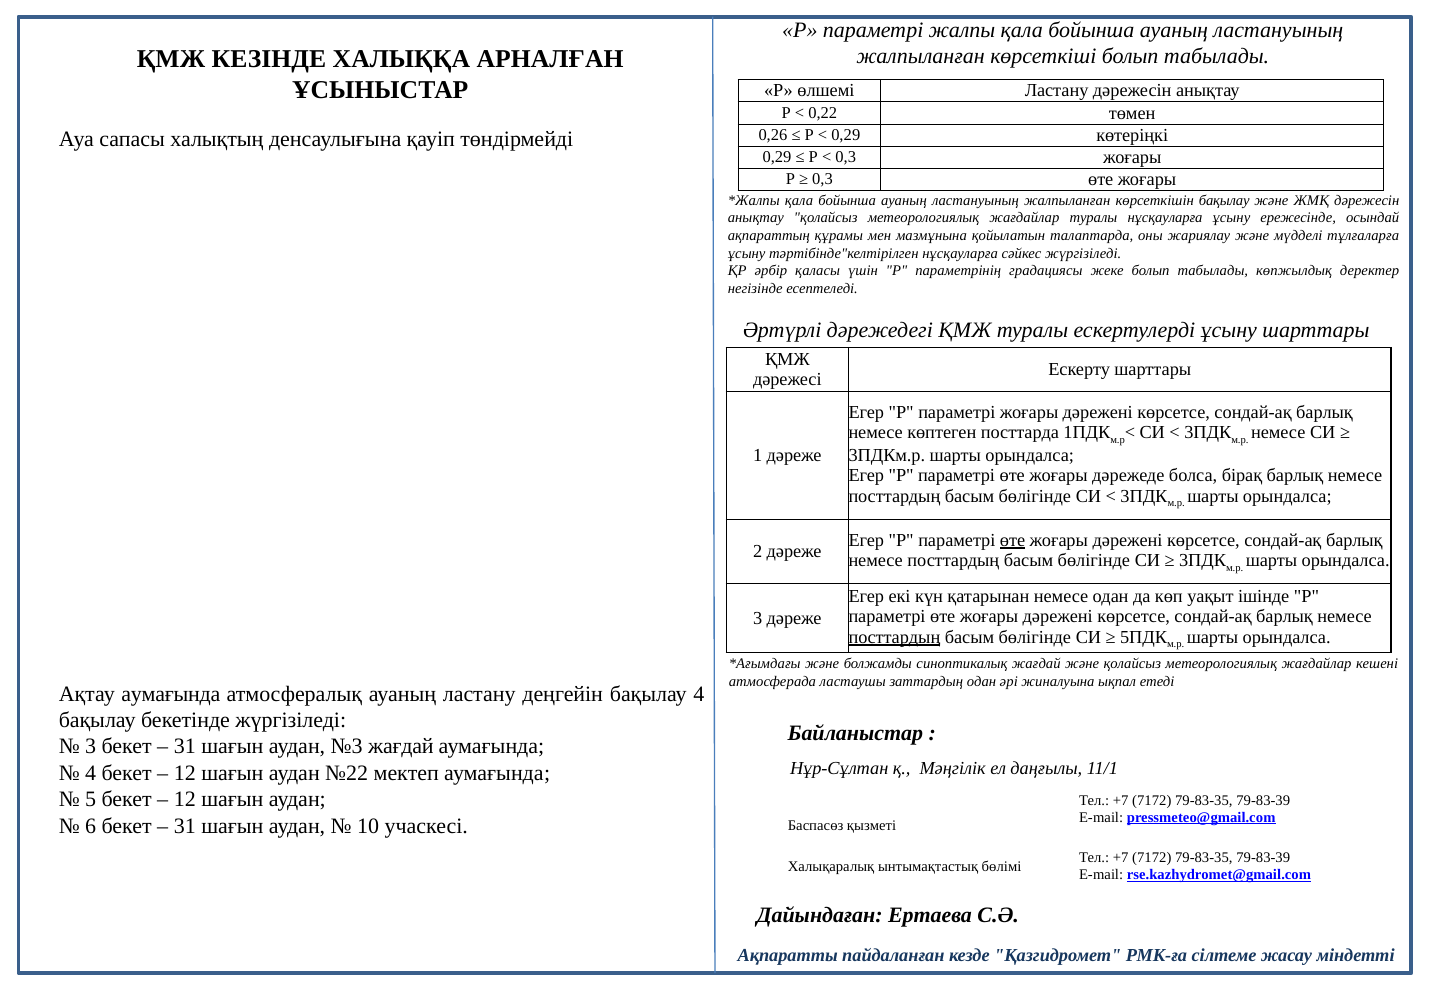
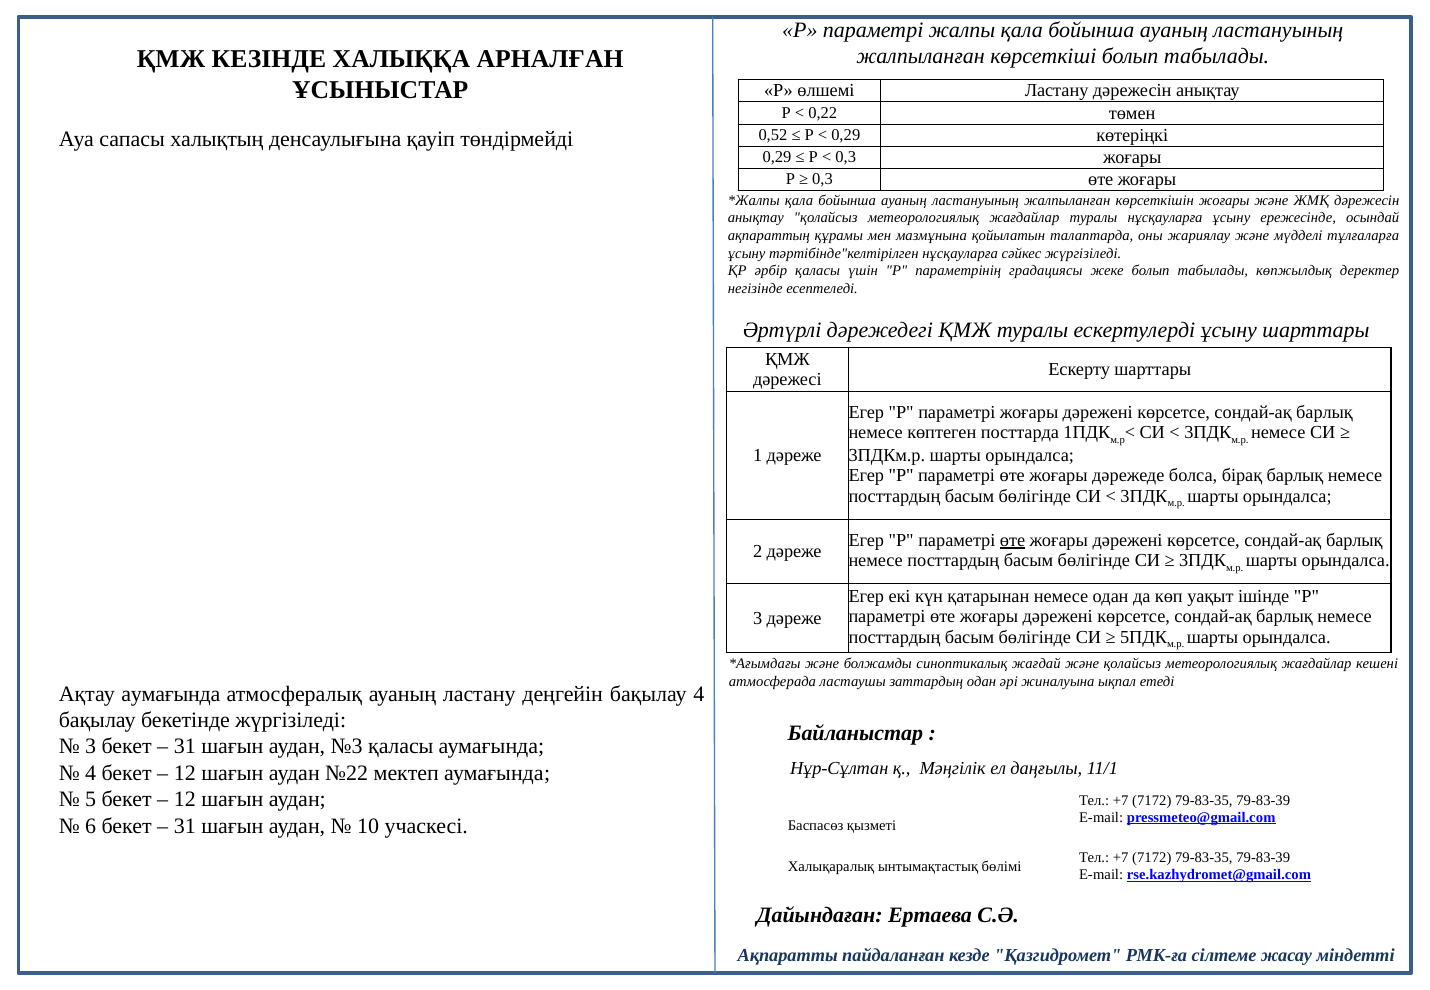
0,26: 0,26 -> 0,52 (773, 135)
көрсеткішін бақылау: бақылау -> жоғары (1224, 200)
посттардың underline: present -> none (894, 637)
№3 жағдай: жағдай -> қаласы (401, 747)
